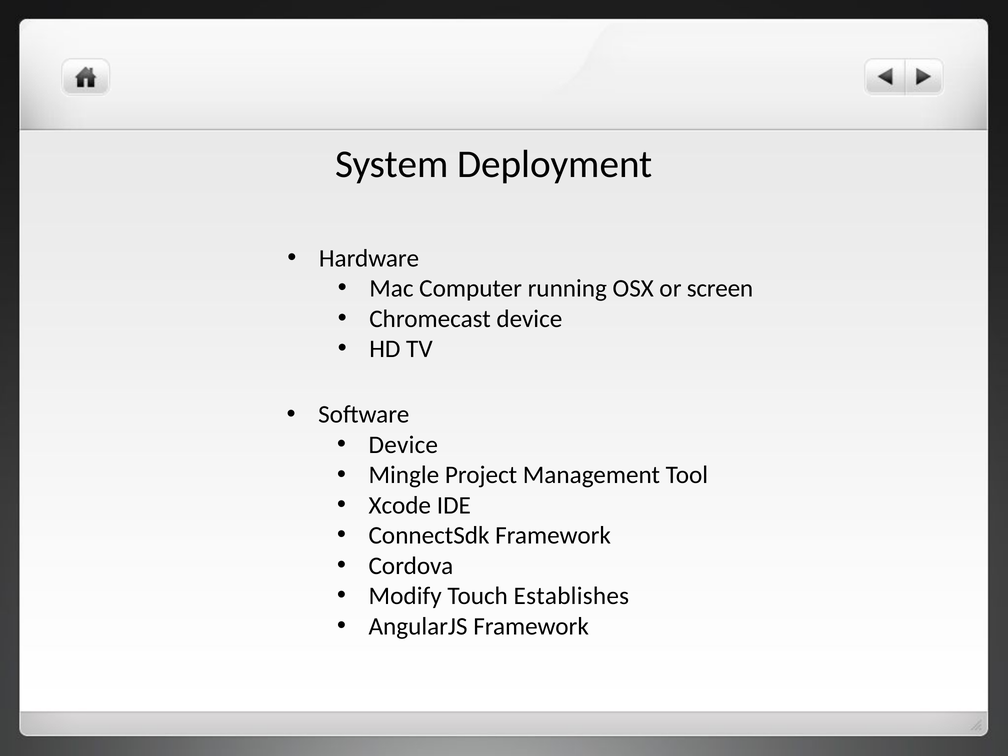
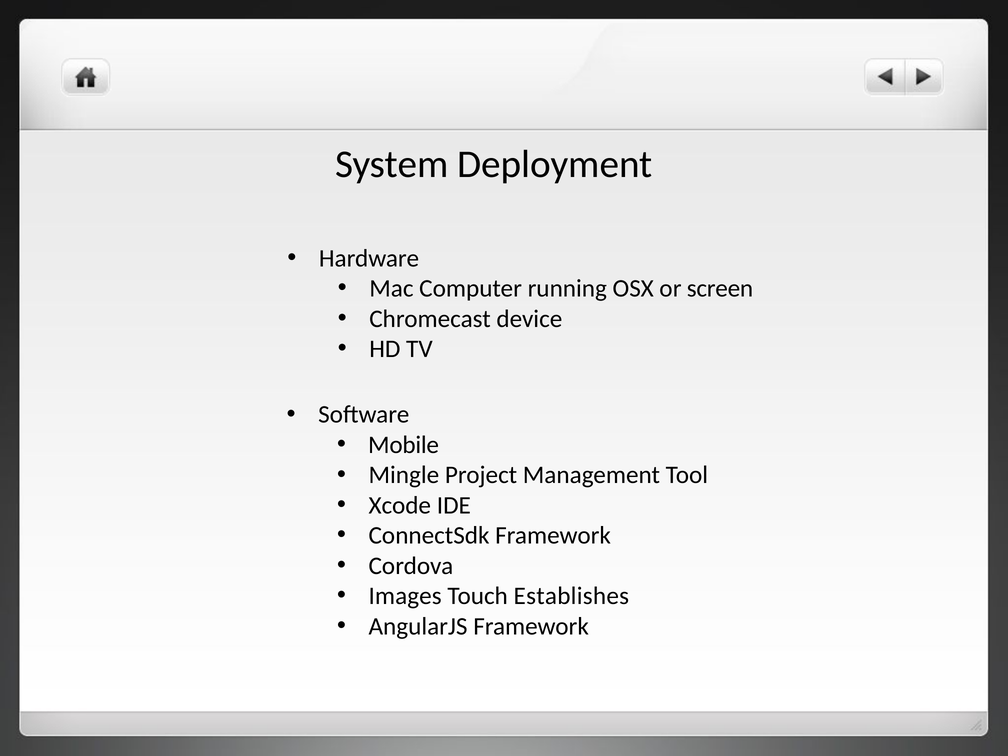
Device: Device -> Mobile (404, 445)
Modify: Modify -> Images (405, 596)
